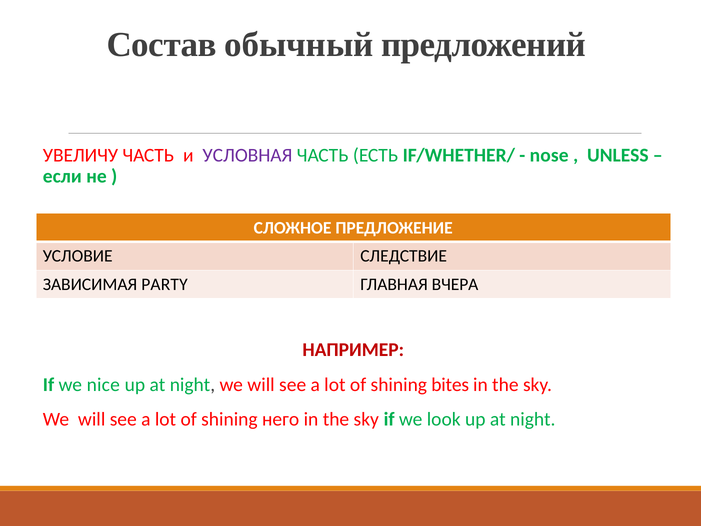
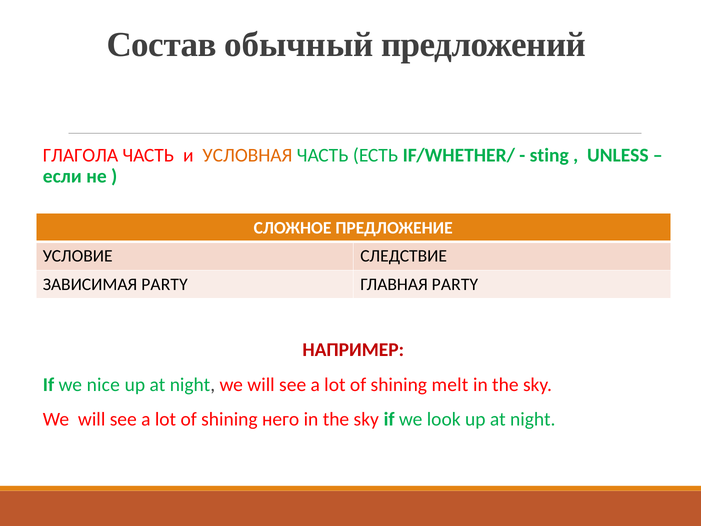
УВЕЛИЧУ: УВЕЛИЧУ -> ГЛАГОЛА (80, 155)
УСЛОВНАЯ colour: purple -> orange (247, 155)
nose: nose -> sting (549, 155)
ГЛАВНАЯ ВЧЕРА: ВЧЕРА -> PARTY (455, 284)
bites: bites -> melt (450, 385)
